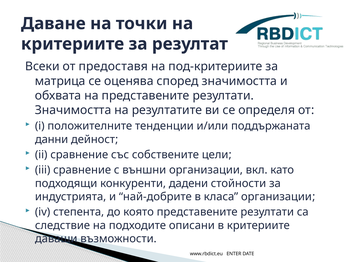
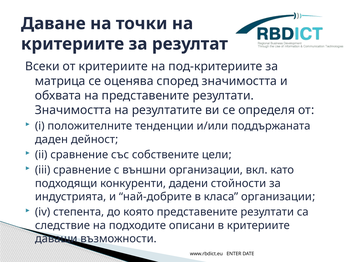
от предоставя: предоставя -> критериите (113, 67)
данни: данни -> даден (51, 140)
